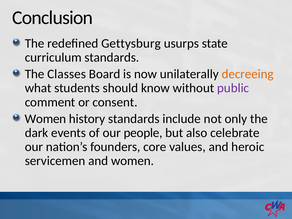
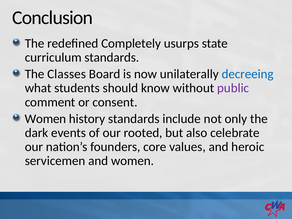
Gettysburg: Gettysburg -> Completely (131, 43)
decreeing colour: orange -> blue (248, 74)
people: people -> rooted (143, 133)
